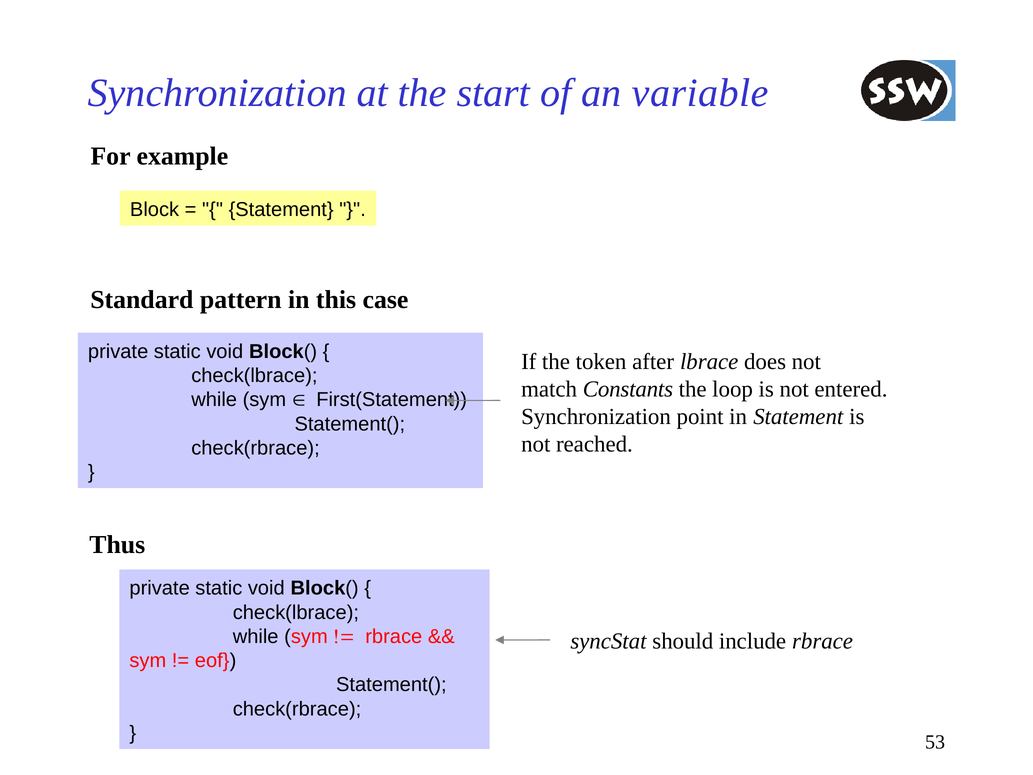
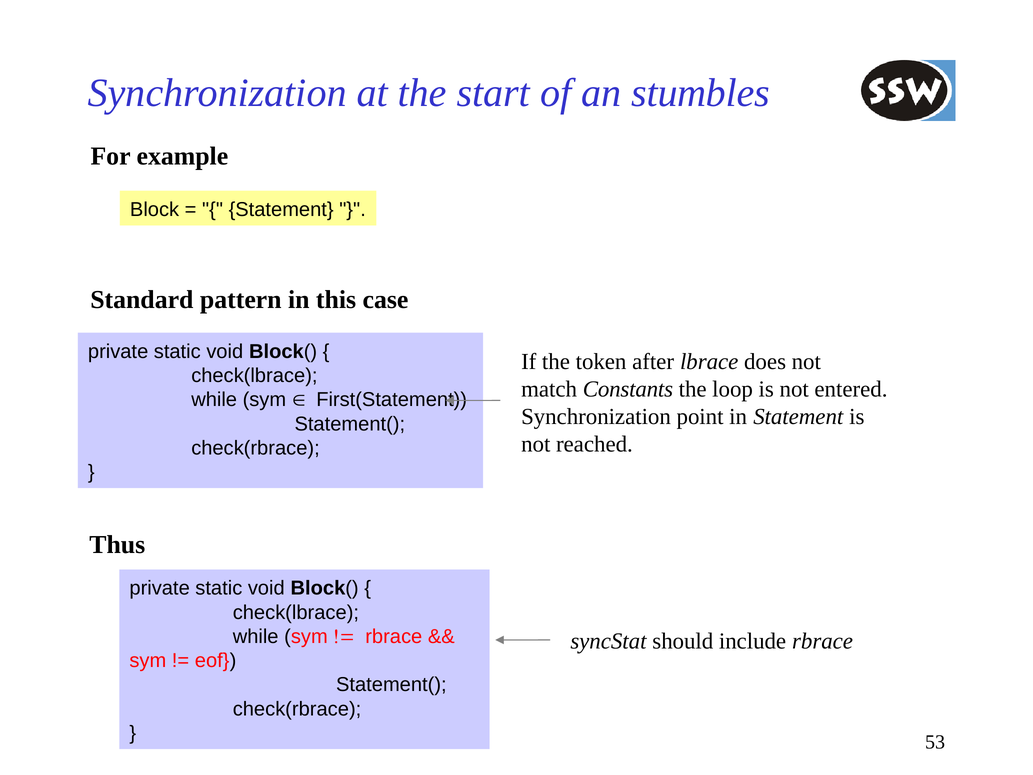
variable: variable -> stumbles (701, 93)
